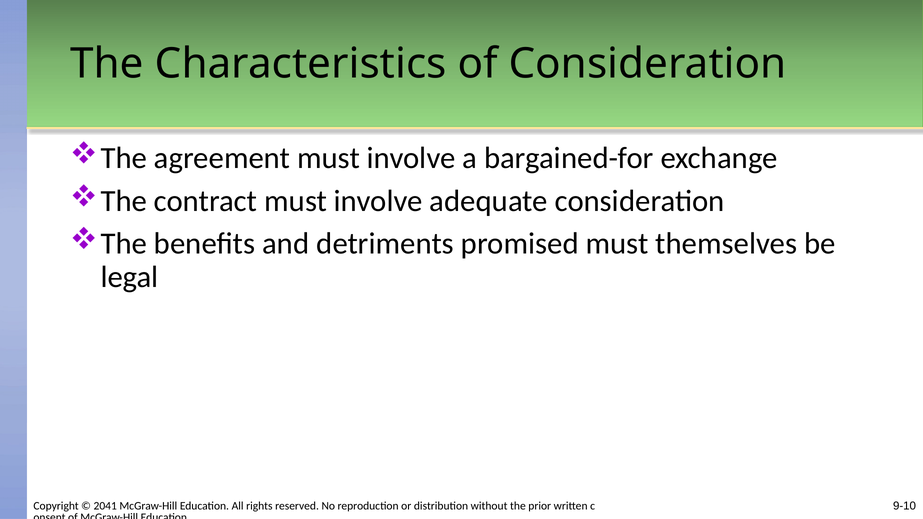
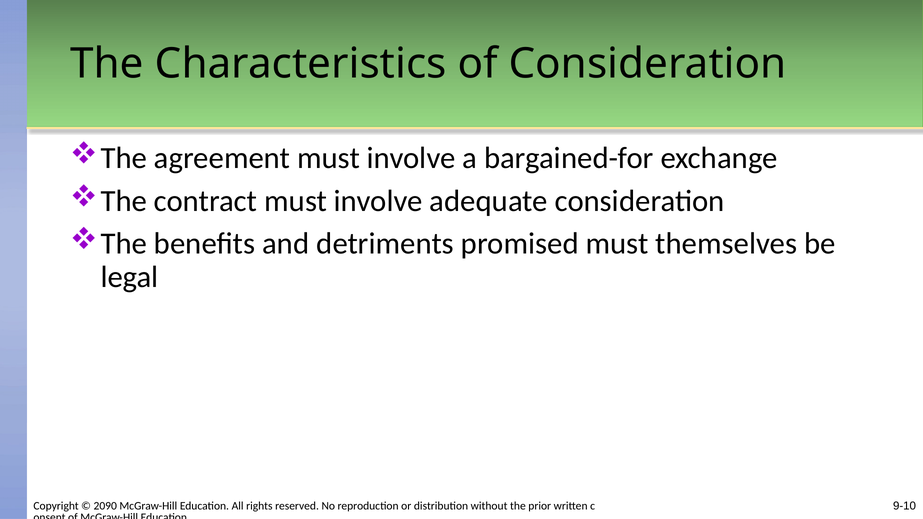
2041: 2041 -> 2090 (105, 506)
